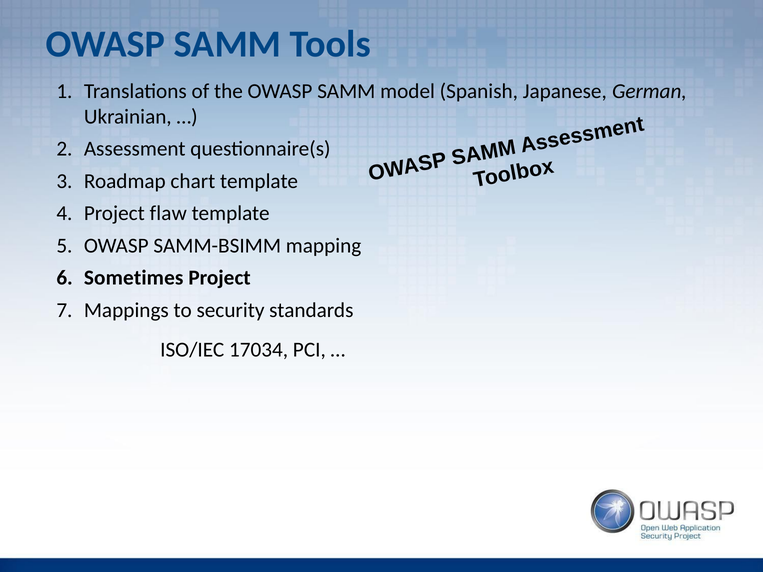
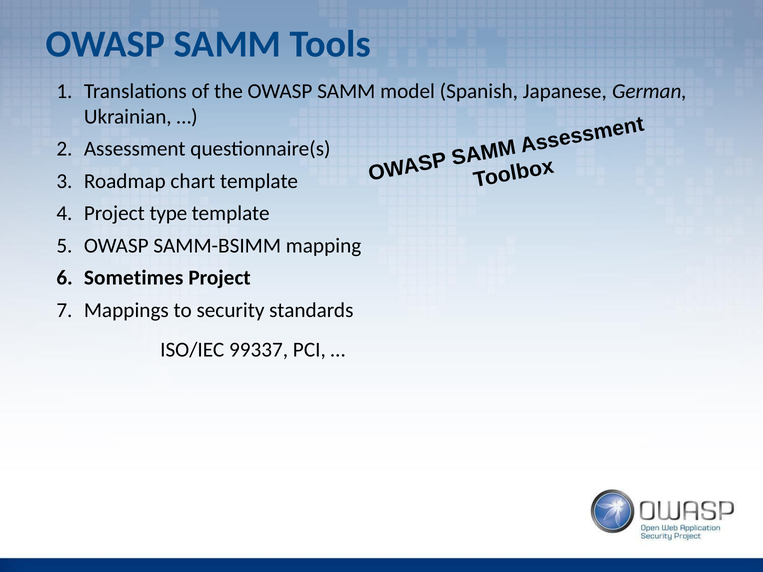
flaw: flaw -> type (168, 213)
17034: 17034 -> 99337 (259, 350)
